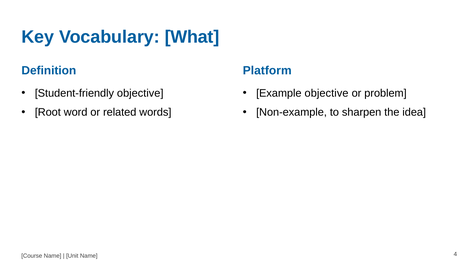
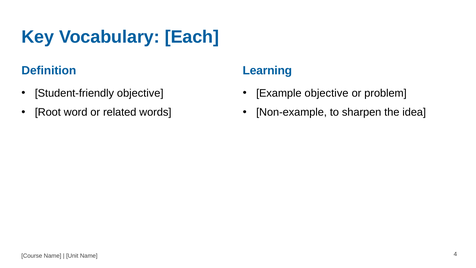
What: What -> Each (192, 37)
Platform: Platform -> Learning (267, 70)
